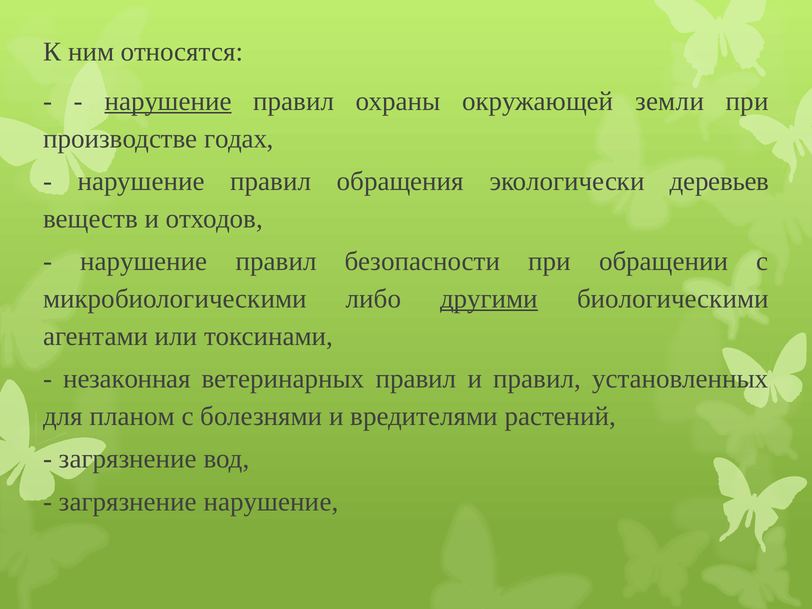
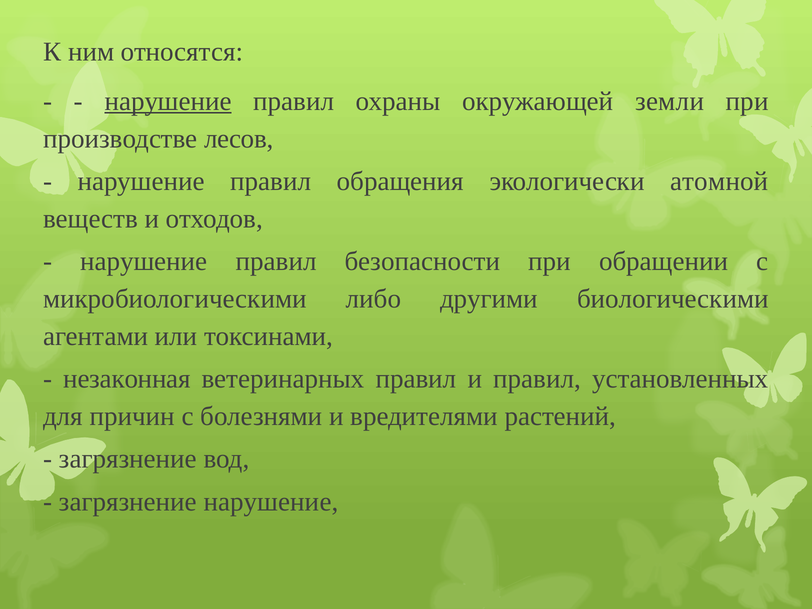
годах: годах -> лесов (239, 139)
деревьев: деревьев -> атомной (719, 181)
другими underline: present -> none (489, 299)
планом: планом -> причин (132, 416)
